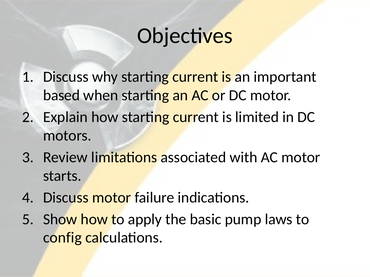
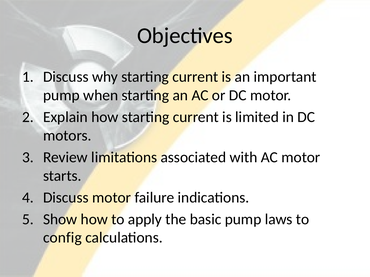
based: based -> pump (61, 95)
